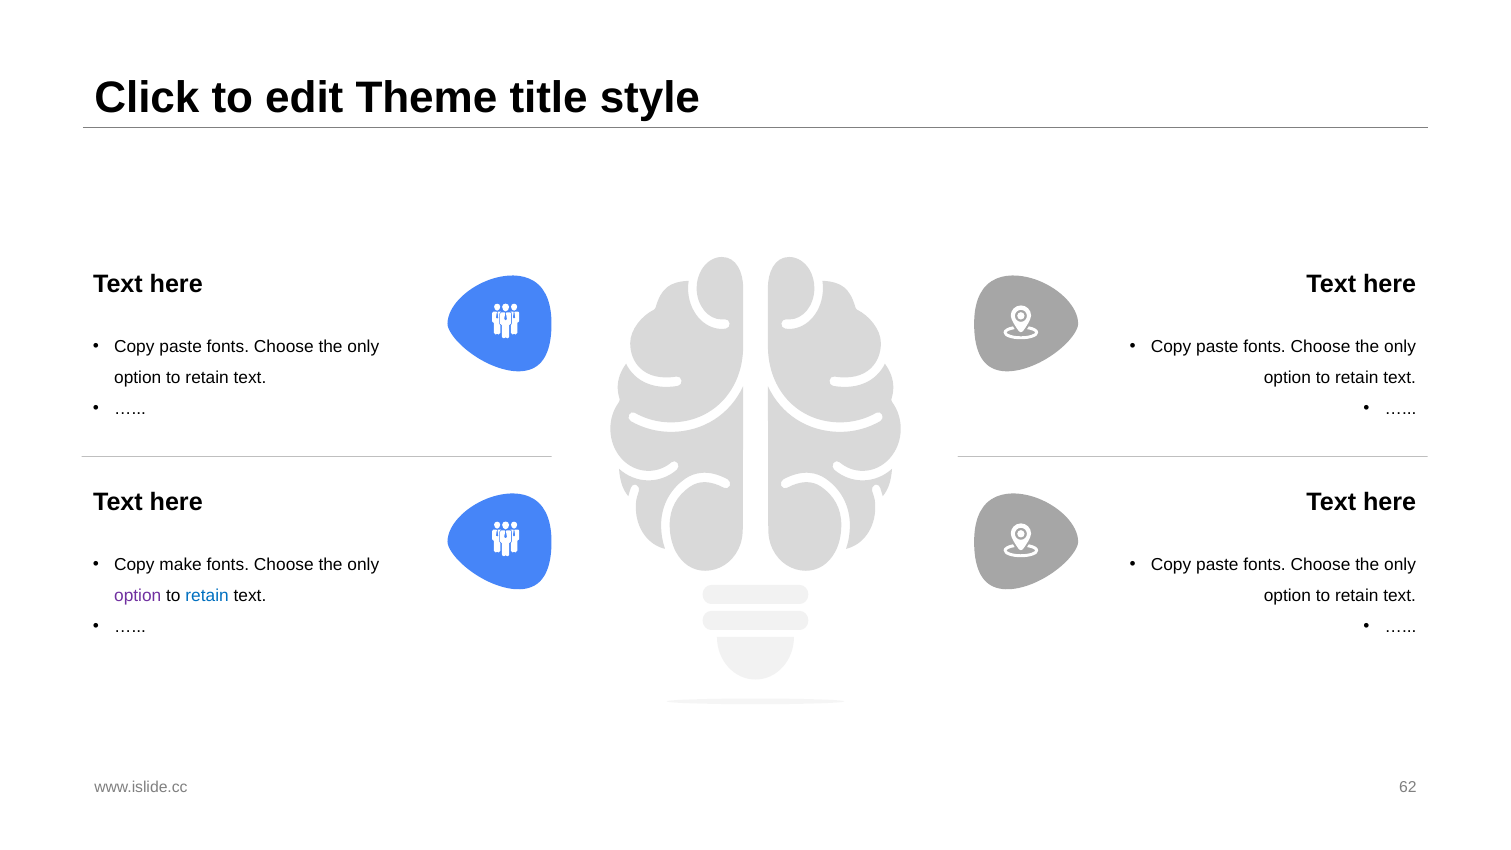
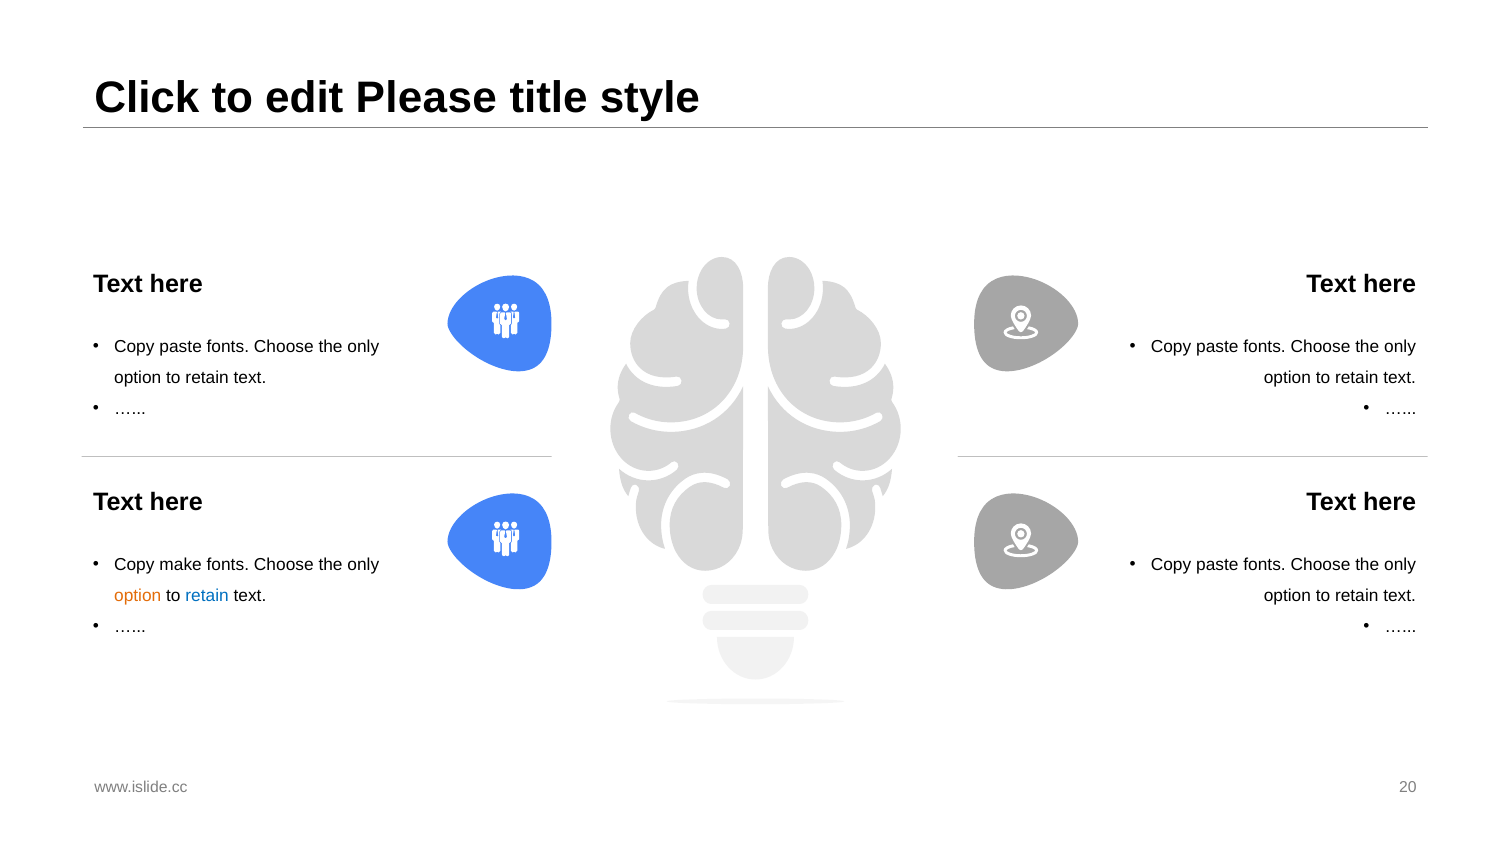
Theme: Theme -> Please (426, 98)
option colour: purple -> orange (138, 596)
62: 62 -> 20 (1408, 787)
